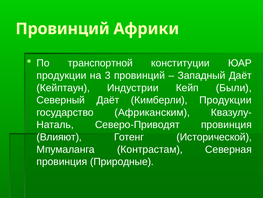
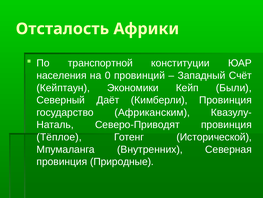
Провинций: Провинций -> Отсталость (62, 29)
продукции: продукции -> населения (62, 75)
3: 3 -> 0 (108, 75)
Западный Даёт: Даёт -> Счёт (240, 75)
Индустрии: Индустрии -> Экономики (133, 87)
Кимберли Продукции: Продукции -> Провинция (225, 100)
Влияют: Влияют -> Тёплое (59, 137)
Контрастам: Контрастам -> Внутренних (150, 149)
